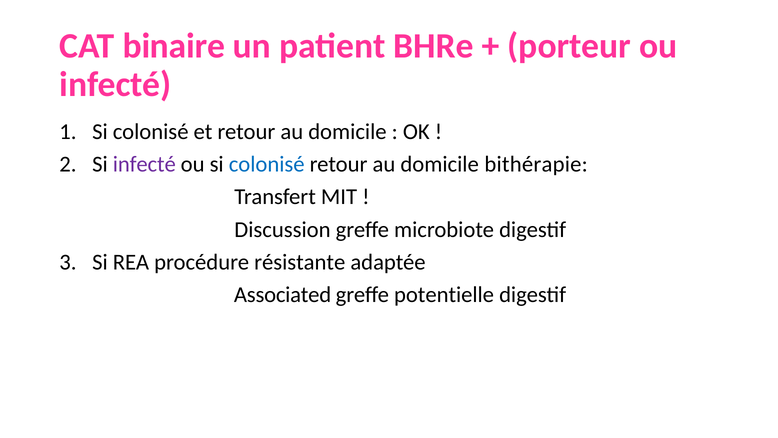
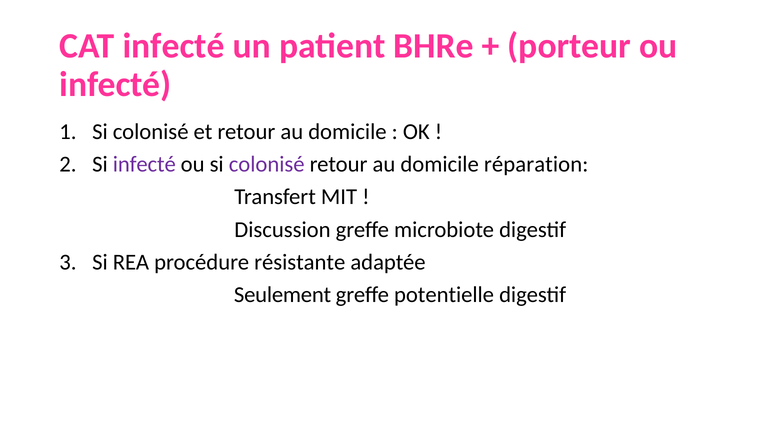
CAT binaire: binaire -> infecté (174, 46)
colonisé colour: blue -> purple (267, 164)
bithérapie: bithérapie -> réparation (536, 164)
Associated: Associated -> Seulement (283, 295)
